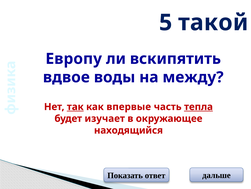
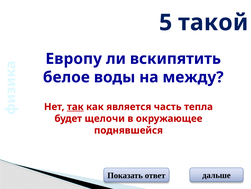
вдвое: вдвое -> белое (66, 77)
впервые: впервые -> является (129, 106)
тепла underline: present -> none (198, 106)
изучает: изучает -> щелочи (105, 118)
находящийся: находящийся -> поднявшейся (128, 130)
